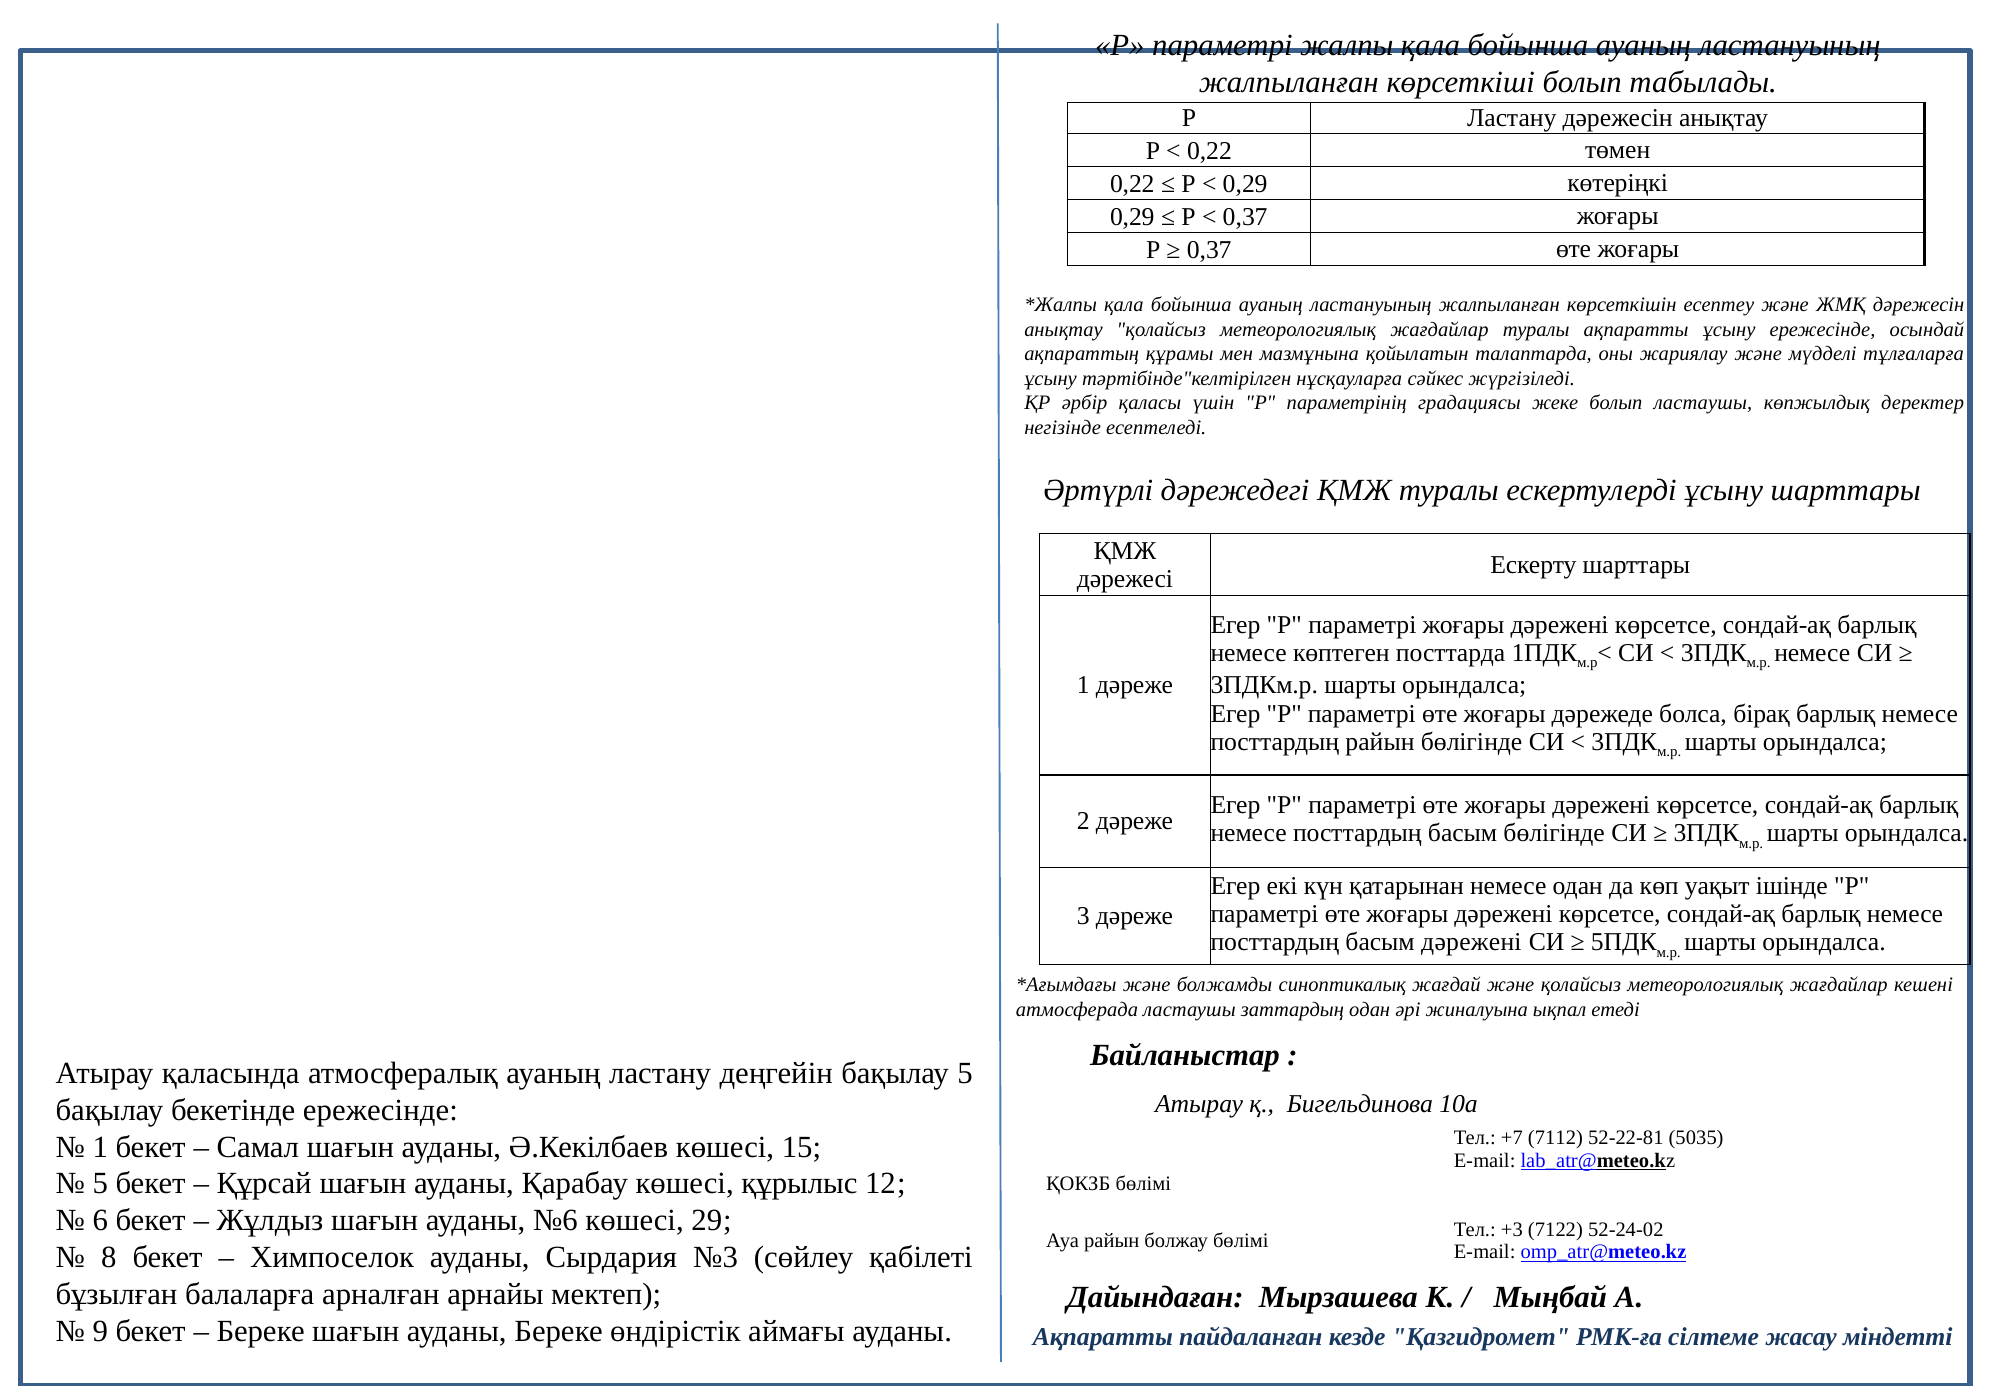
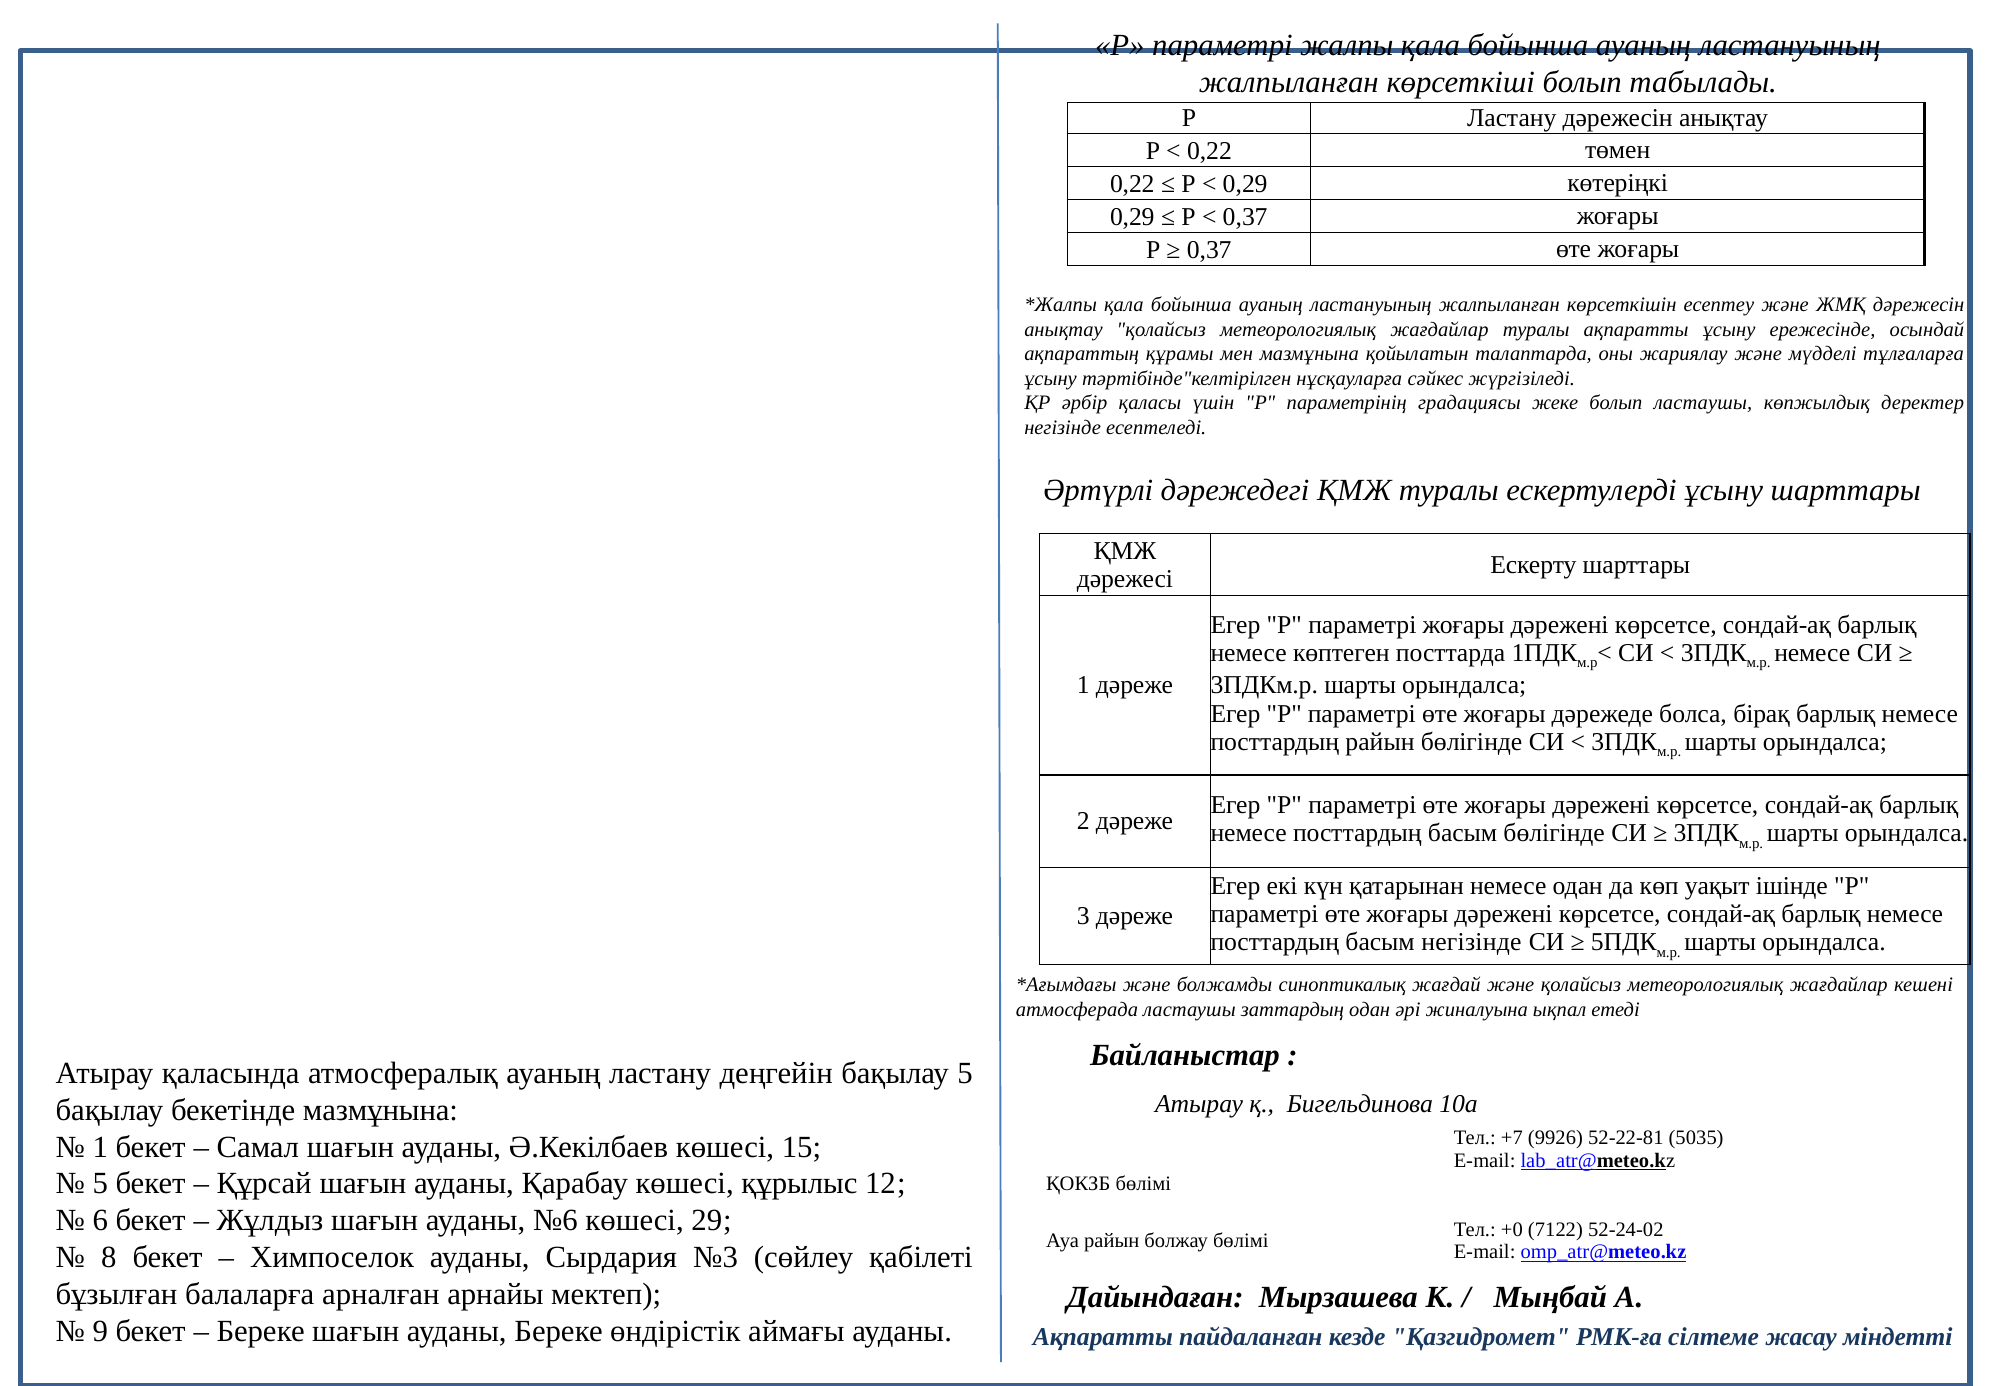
басым дәрежені: дәрежені -> негізінде (1471, 942)
бекетінде ережесінде: ережесінде -> мазмұнына (380, 1110)
7112: 7112 -> 9926 (1555, 1138)
+3: +3 -> +0 (1512, 1229)
